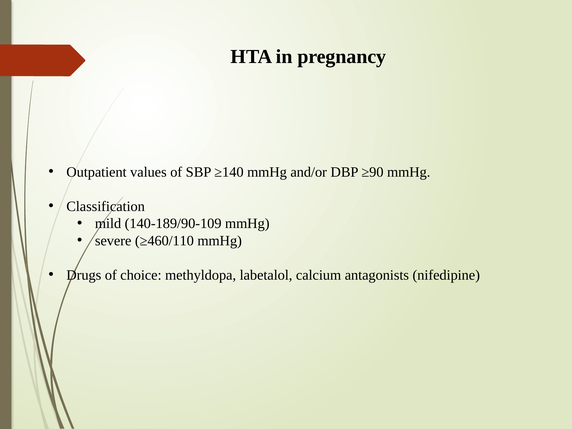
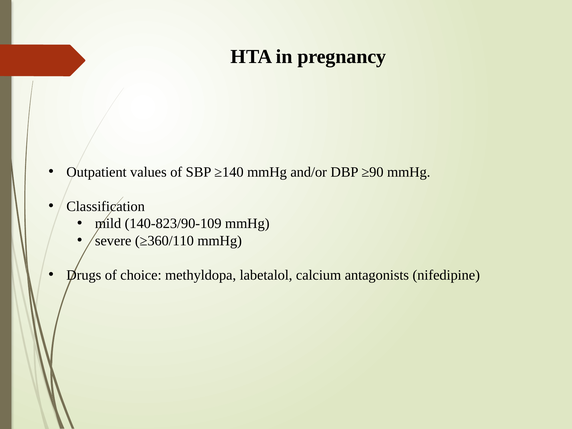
140-189/90-109: 140-189/90-109 -> 140-823/90-109 (173, 223)
≥460/110: ≥460/110 -> ≥360/110 (164, 241)
